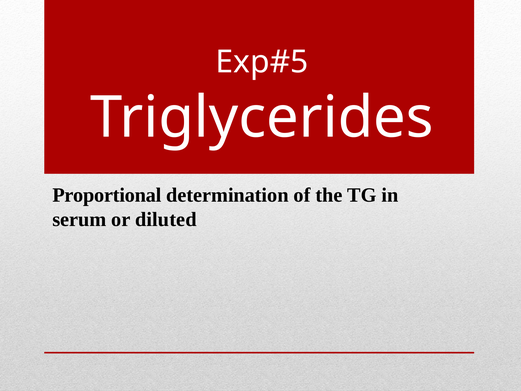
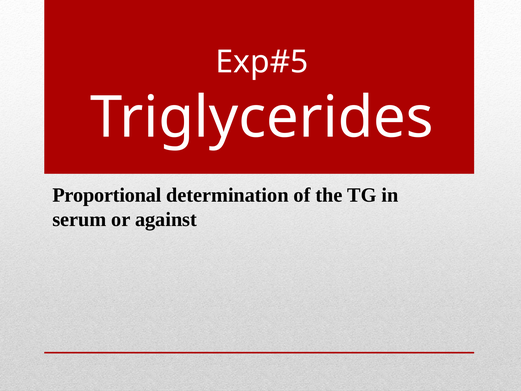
diluted: diluted -> against (166, 219)
